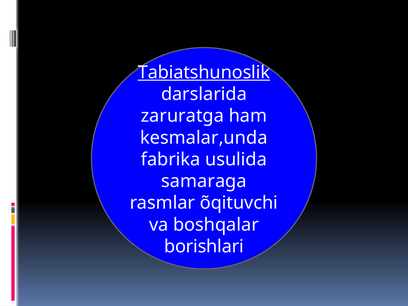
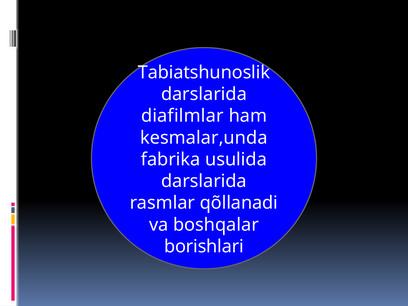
Tabiatshunoslik underline: present -> none (204, 72)
zaruratga: zaruratga -> diafilmlar (182, 116)
samaraga: samaraga -> darslarida (204, 181)
õqituvchi: õqituvchi -> qõllanadi (239, 203)
